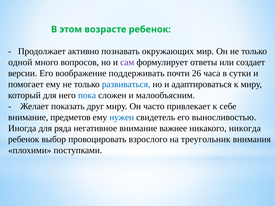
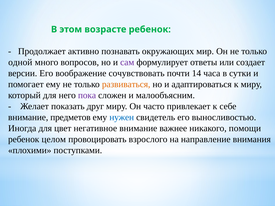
поддерживать: поддерживать -> сочувствовать (137, 73)
26: 26 -> 14 (197, 73)
развиваться colour: blue -> orange (126, 84)
пока colour: blue -> purple (87, 95)
ряда: ряда -> цвет (63, 128)
никогда: никогда -> помощи (245, 128)
выбор: выбор -> целом (54, 139)
треугольник: треугольник -> направление (206, 139)
